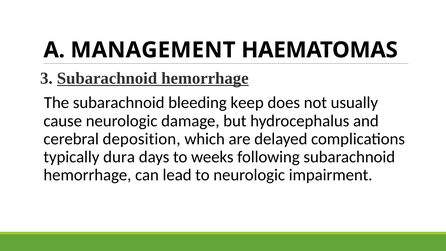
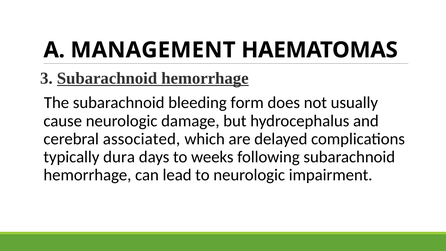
keep: keep -> form (247, 103)
deposition: deposition -> associated (142, 139)
